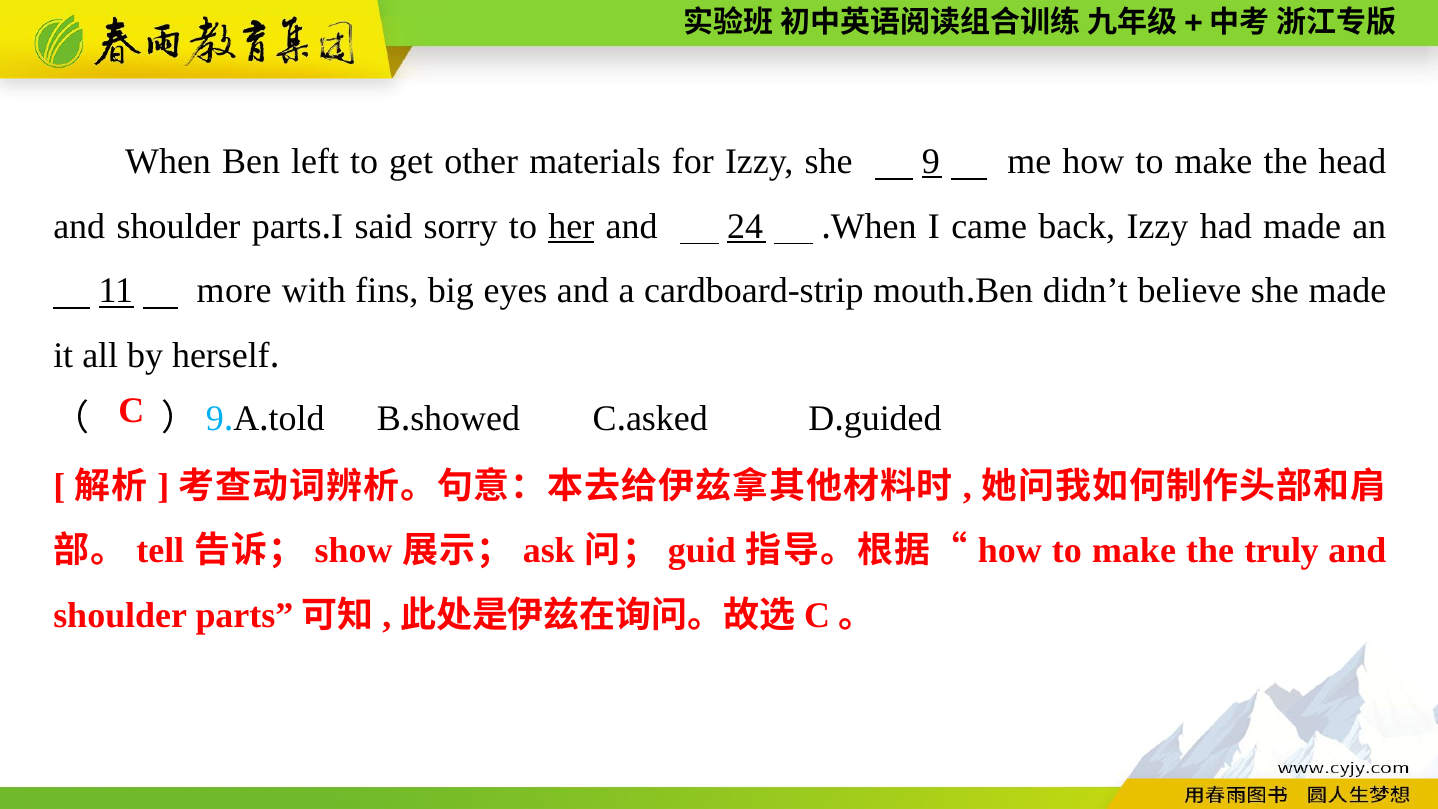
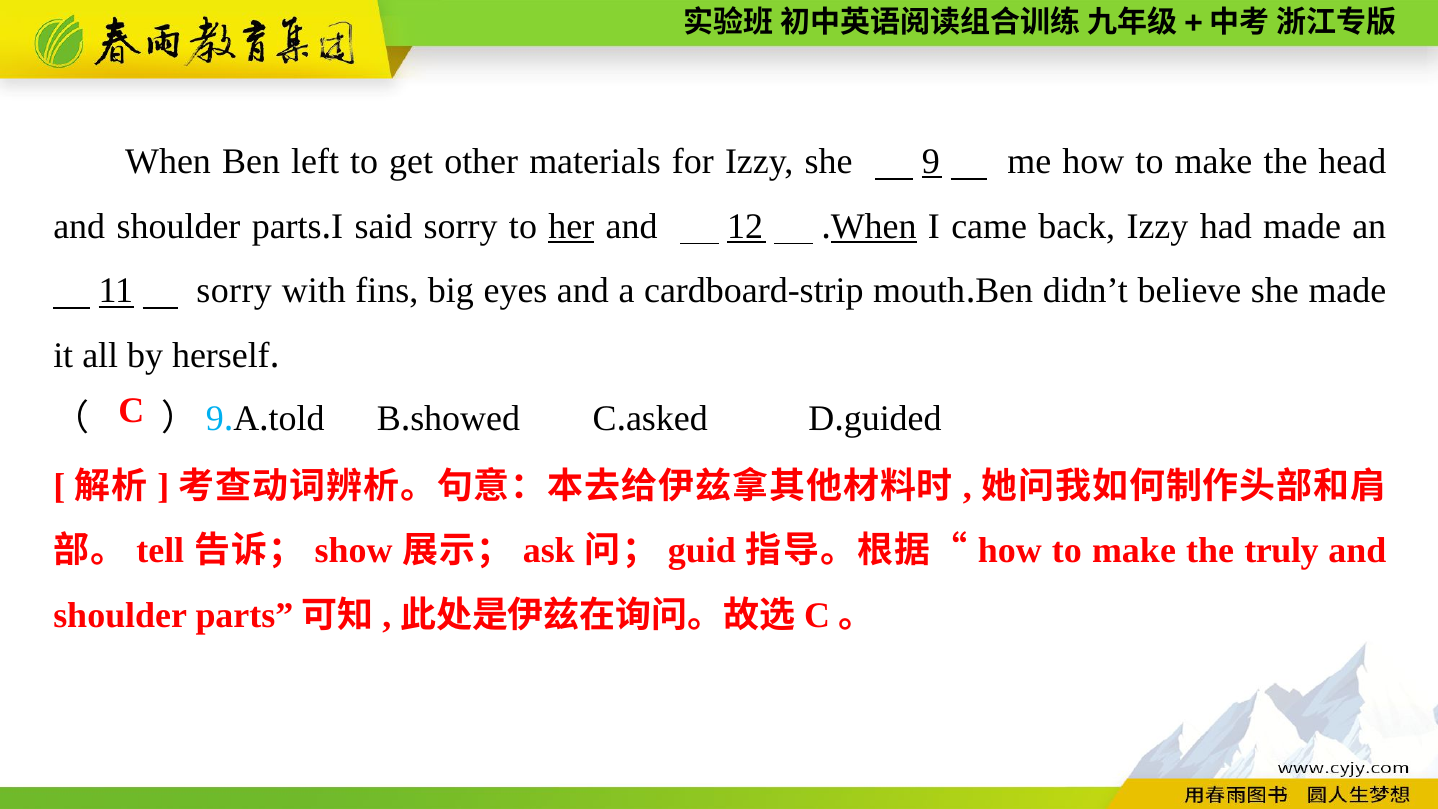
24: 24 -> 12 (745, 226)
When underline: none -> present (874, 226)
11 more: more -> sorry (234, 291)
